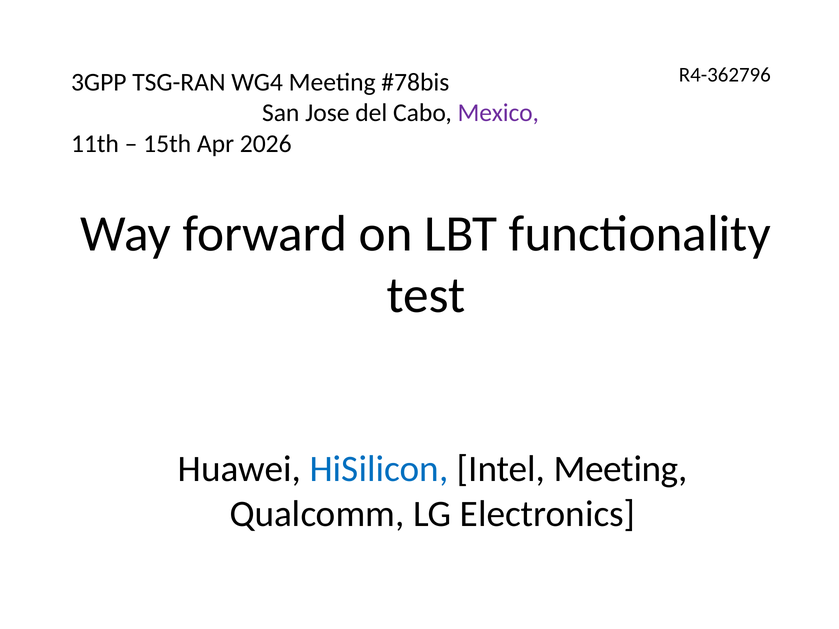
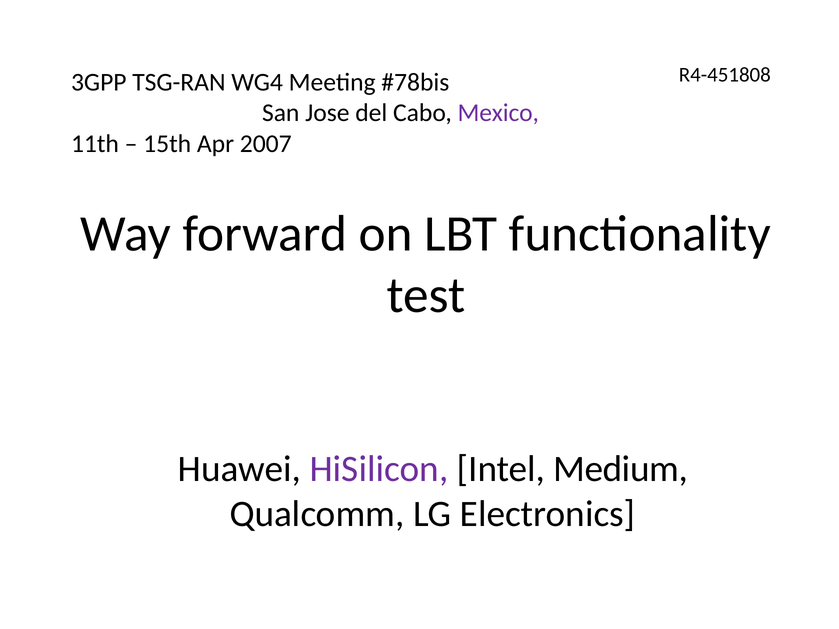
R4-362796: R4-362796 -> R4-451808 (725, 75)
2026: 2026 -> 2007 (266, 144)
HiSilicon colour: blue -> purple (379, 469)
Intel Meeting: Meeting -> Medium (621, 469)
